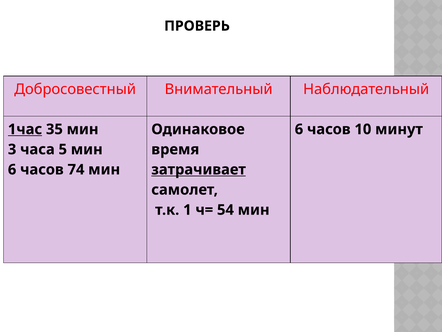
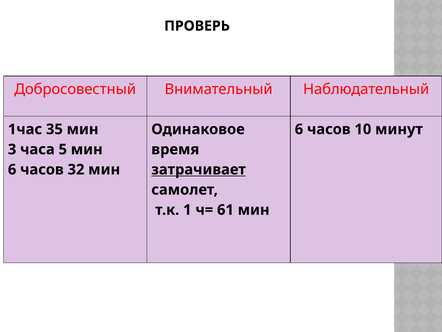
1час underline: present -> none (25, 129)
74: 74 -> 32 (76, 169)
54: 54 -> 61 (225, 210)
